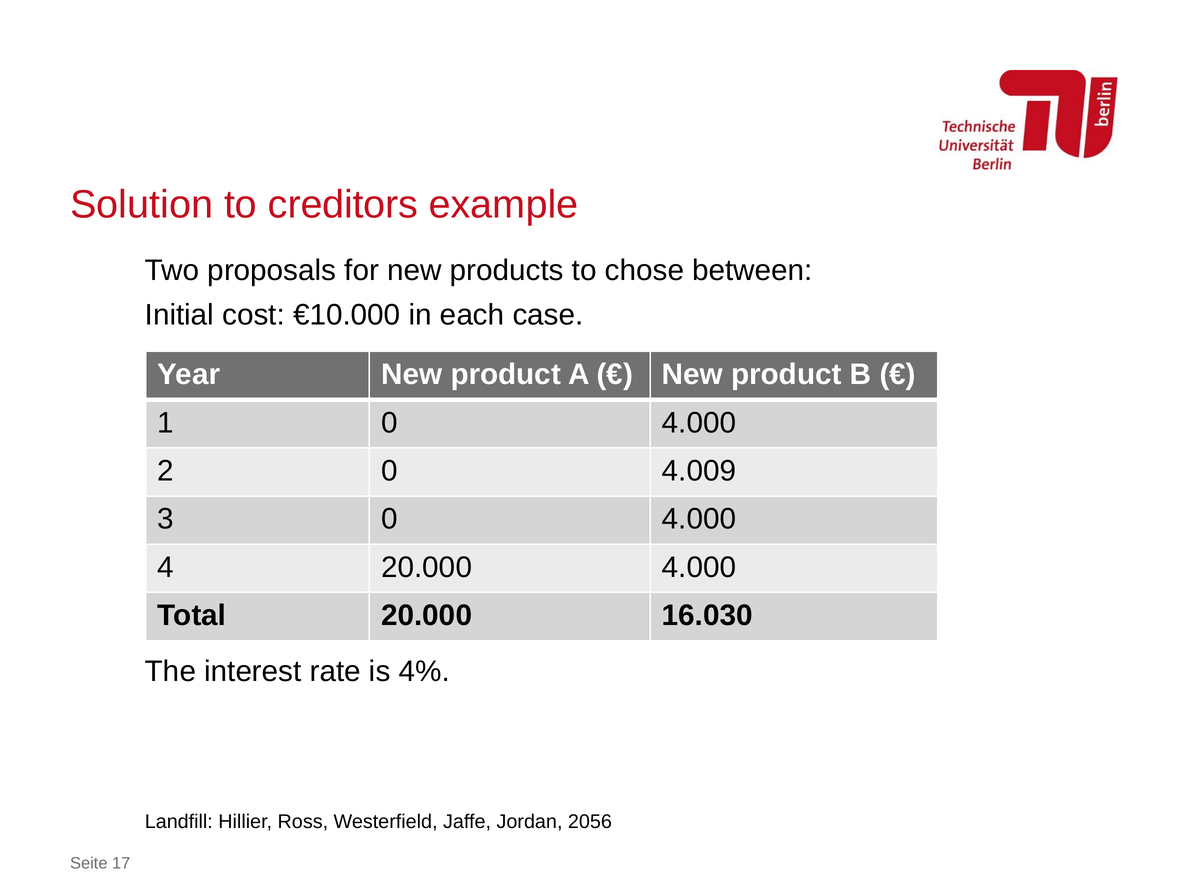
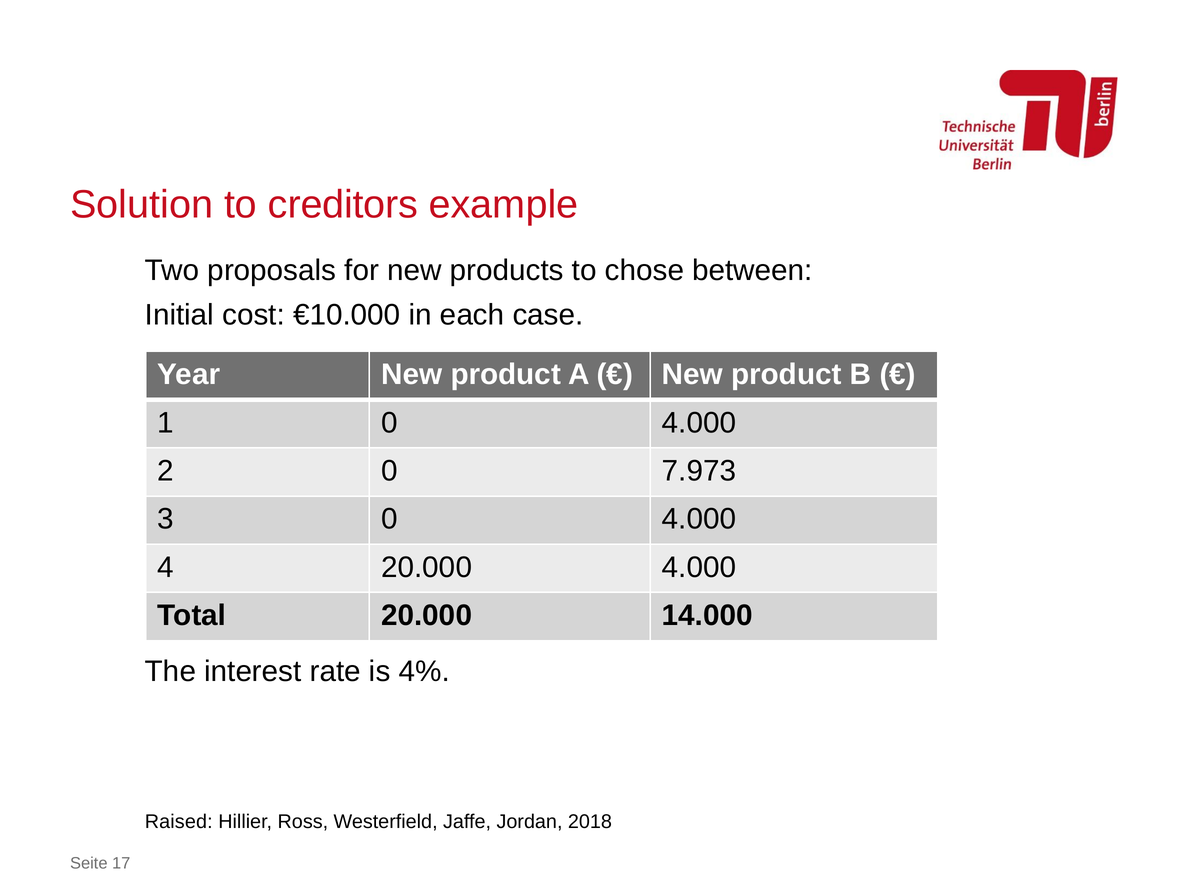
4.009: 4.009 -> 7.973 (699, 471)
16.030: 16.030 -> 14.000 (707, 615)
Landfill: Landfill -> Raised (179, 822)
2056: 2056 -> 2018 (590, 822)
